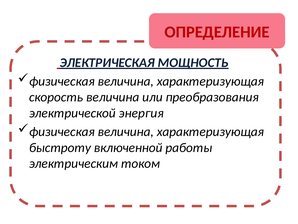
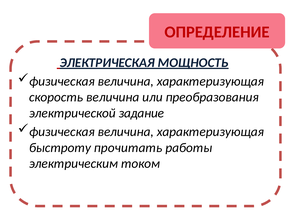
энергия: энергия -> задание (141, 113)
включенной: включенной -> прочитать (128, 147)
